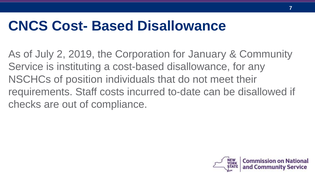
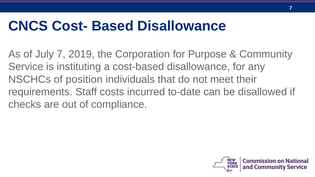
July 2: 2 -> 7 (61, 54)
January: January -> Purpose (207, 54)
